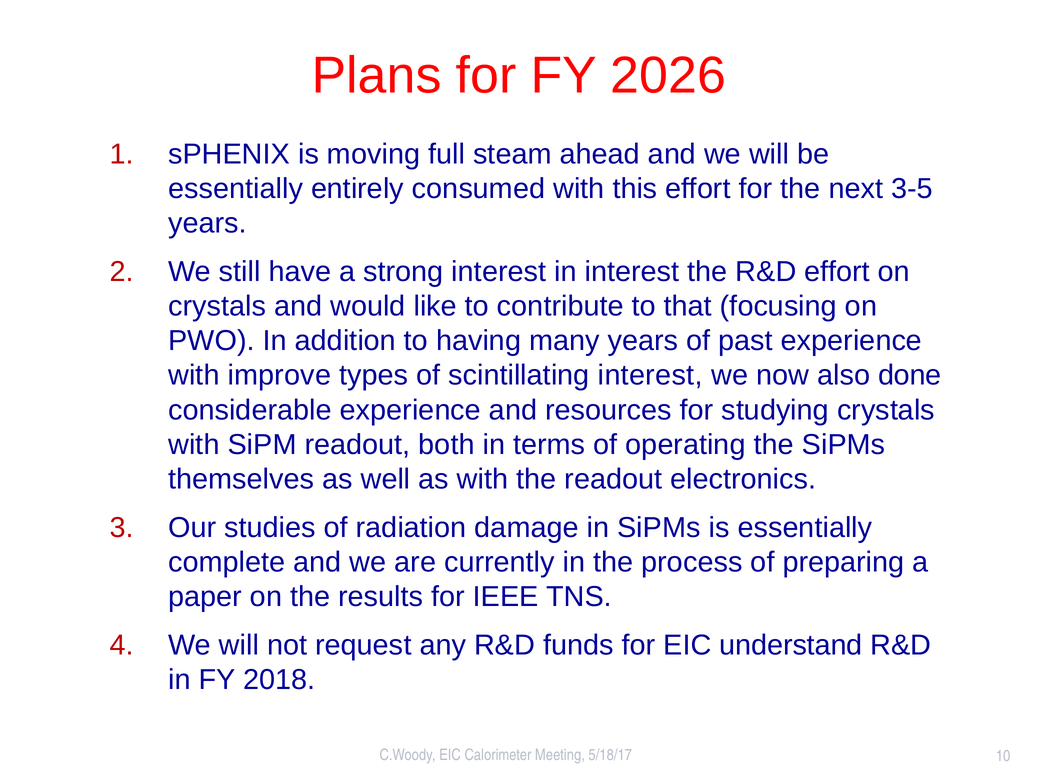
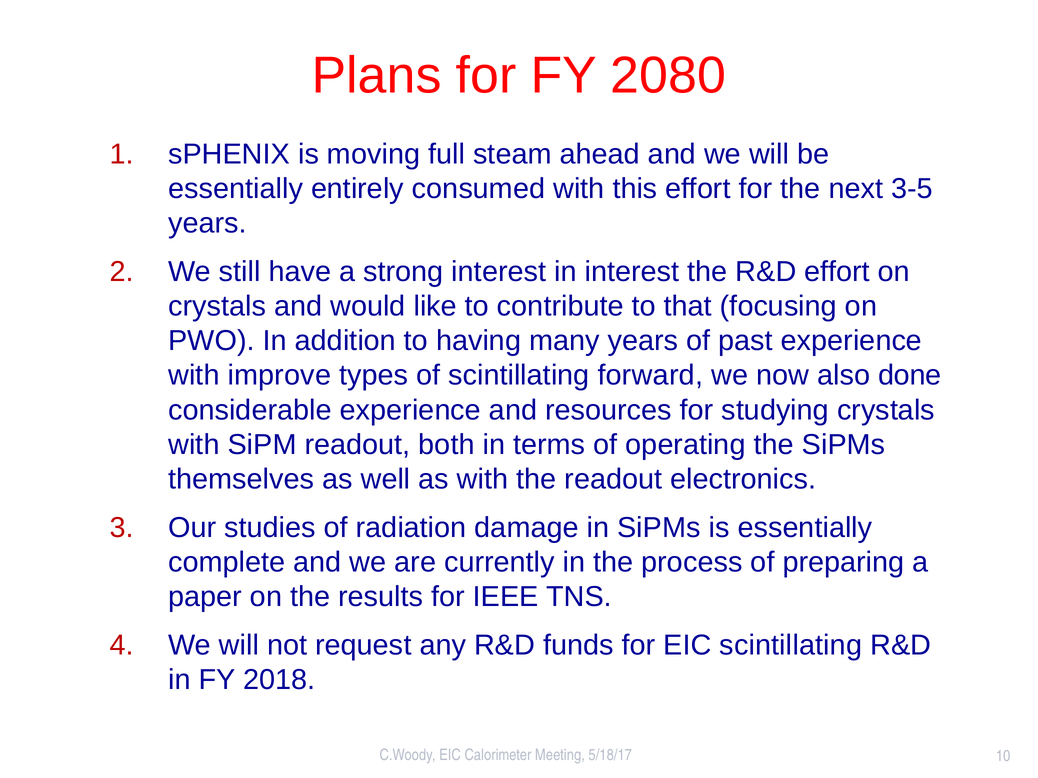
2026: 2026 -> 2080 (668, 75)
scintillating interest: interest -> forward (650, 376)
EIC understand: understand -> scintillating (791, 646)
